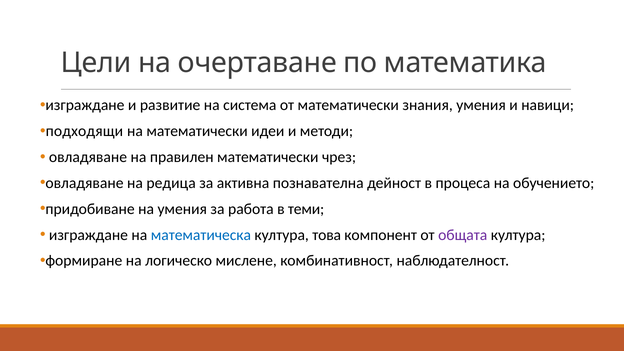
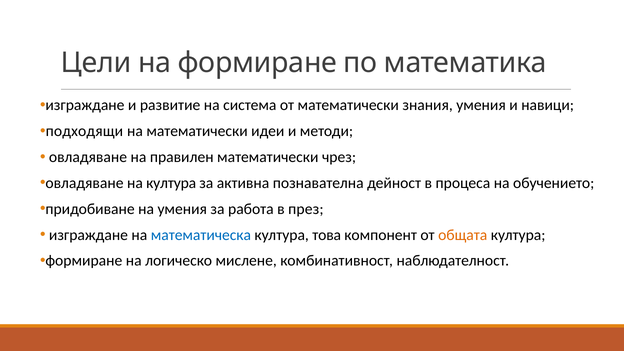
на очертаване: очертаване -> формиране (257, 63)
на редица: редица -> култура (171, 183)
теми: теми -> през (306, 209)
общата colour: purple -> orange (463, 235)
